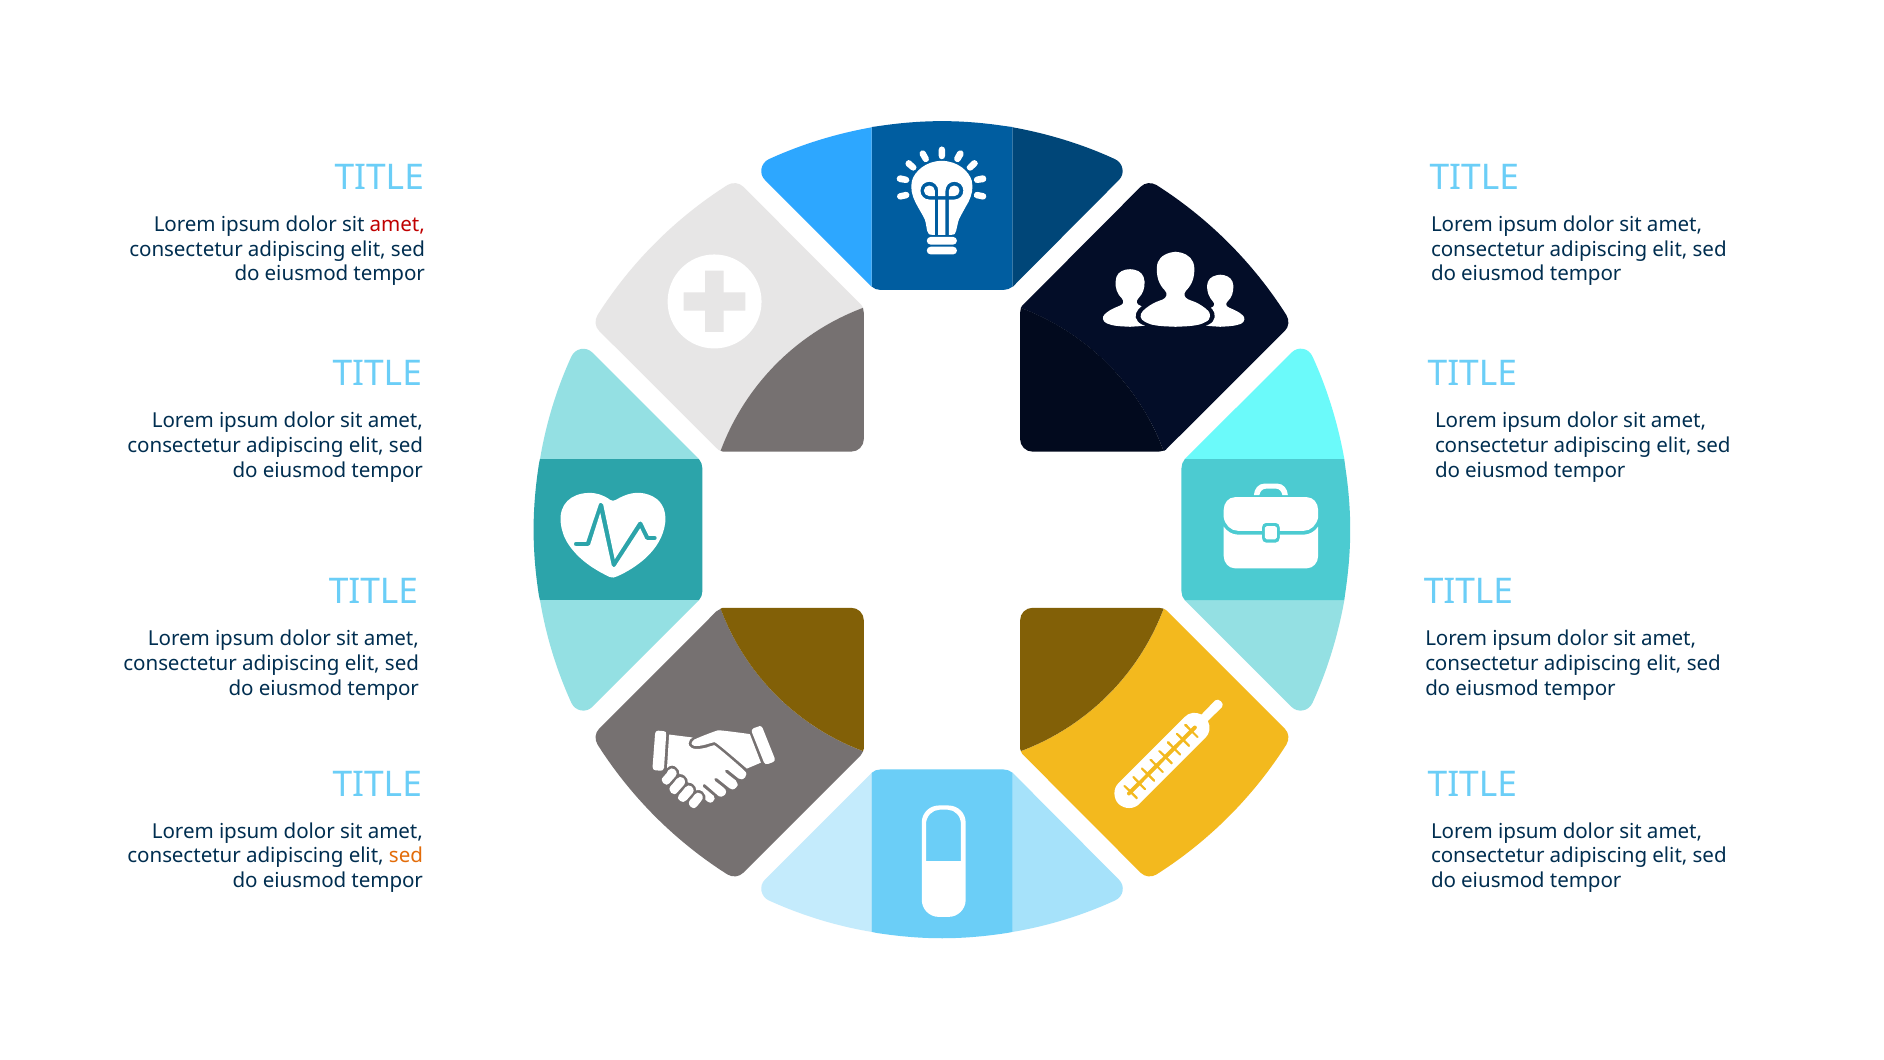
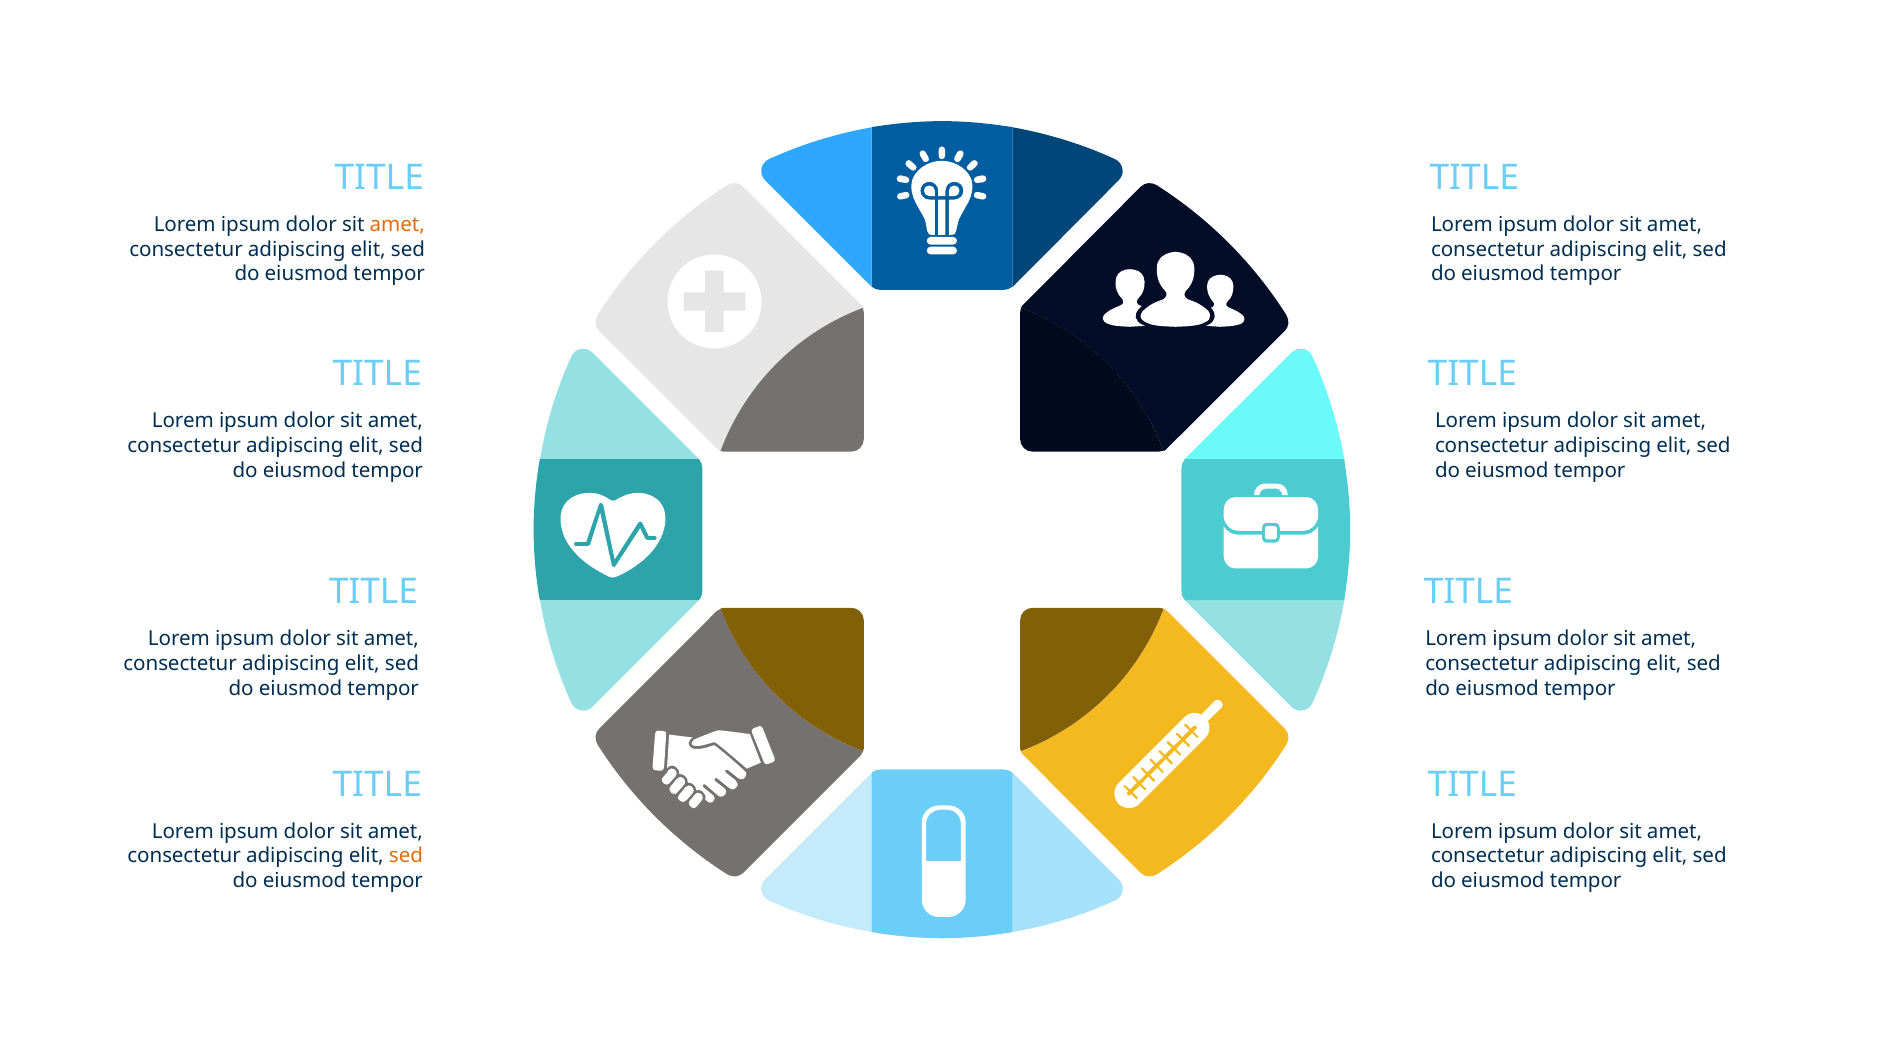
amet colour: red -> orange (397, 225)
